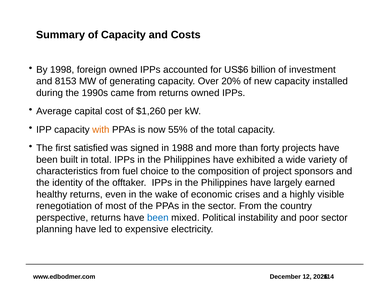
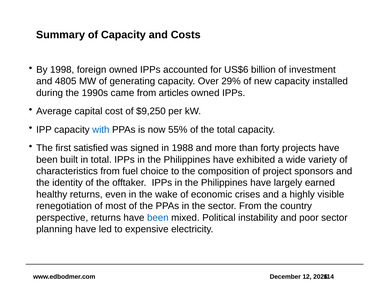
8153: 8153 -> 4805 (66, 81)
20%: 20% -> 29% (231, 81)
from returns: returns -> articles (174, 93)
$1,260: $1,260 -> $9,250 (151, 111)
with colour: orange -> blue (101, 129)
